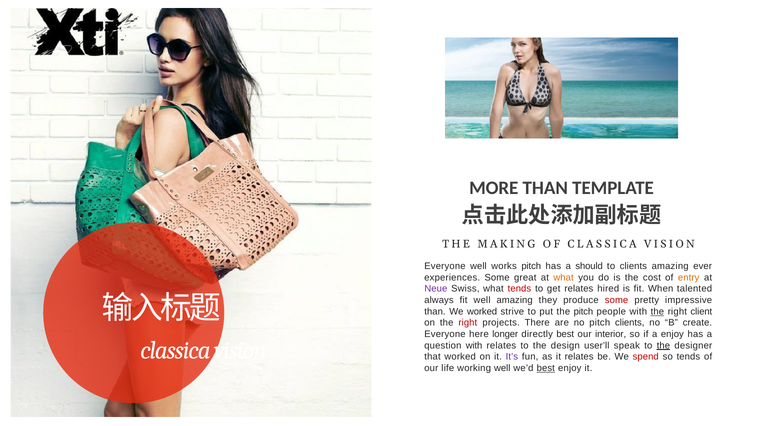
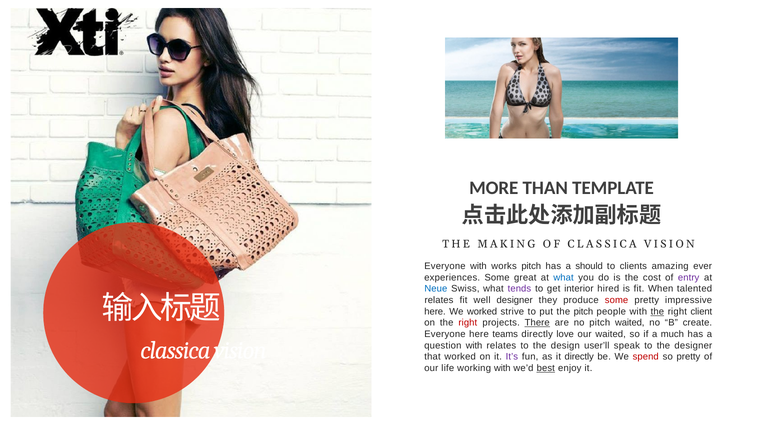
Everyone well: well -> with (478, 266)
what colour: orange -> blue (564, 278)
entry colour: orange -> purple (689, 278)
Neue colour: purple -> blue (436, 289)
tends colour: red -> purple (519, 289)
get relates: relates -> interior (579, 289)
always: always -> relates (439, 300)
well amazing: amazing -> designer (515, 300)
than: than -> here (435, 312)
There underline: none -> present (537, 323)
pitch clients: clients -> waited (630, 323)
longer: longer -> teams (505, 334)
directly best: best -> love (565, 334)
our interior: interior -> waited (611, 334)
a enjoy: enjoy -> much (672, 334)
the underline: present -> none (663, 346)
it relates: relates -> directly (579, 357)
so tends: tends -> pretty (688, 357)
working well: well -> with (502, 368)
